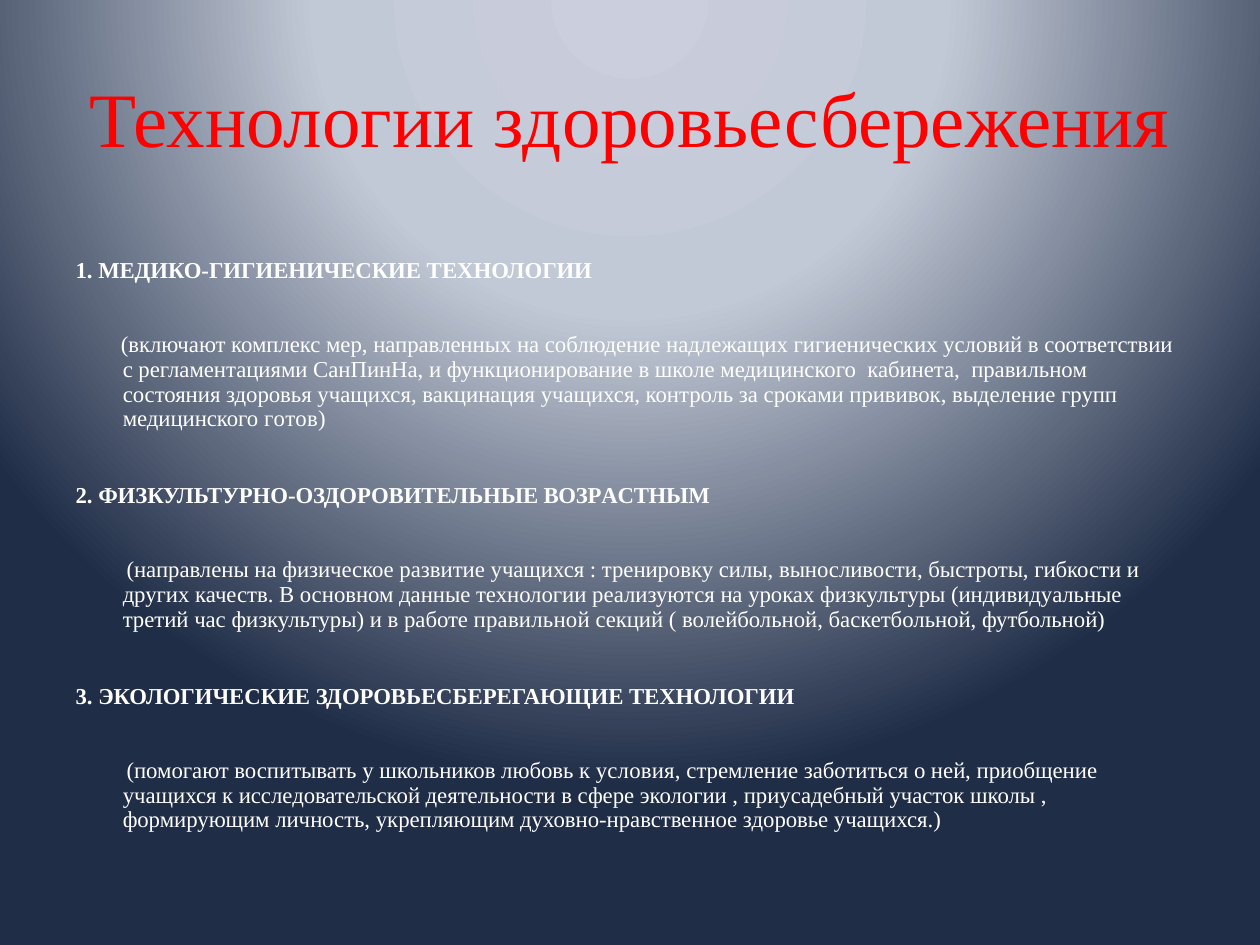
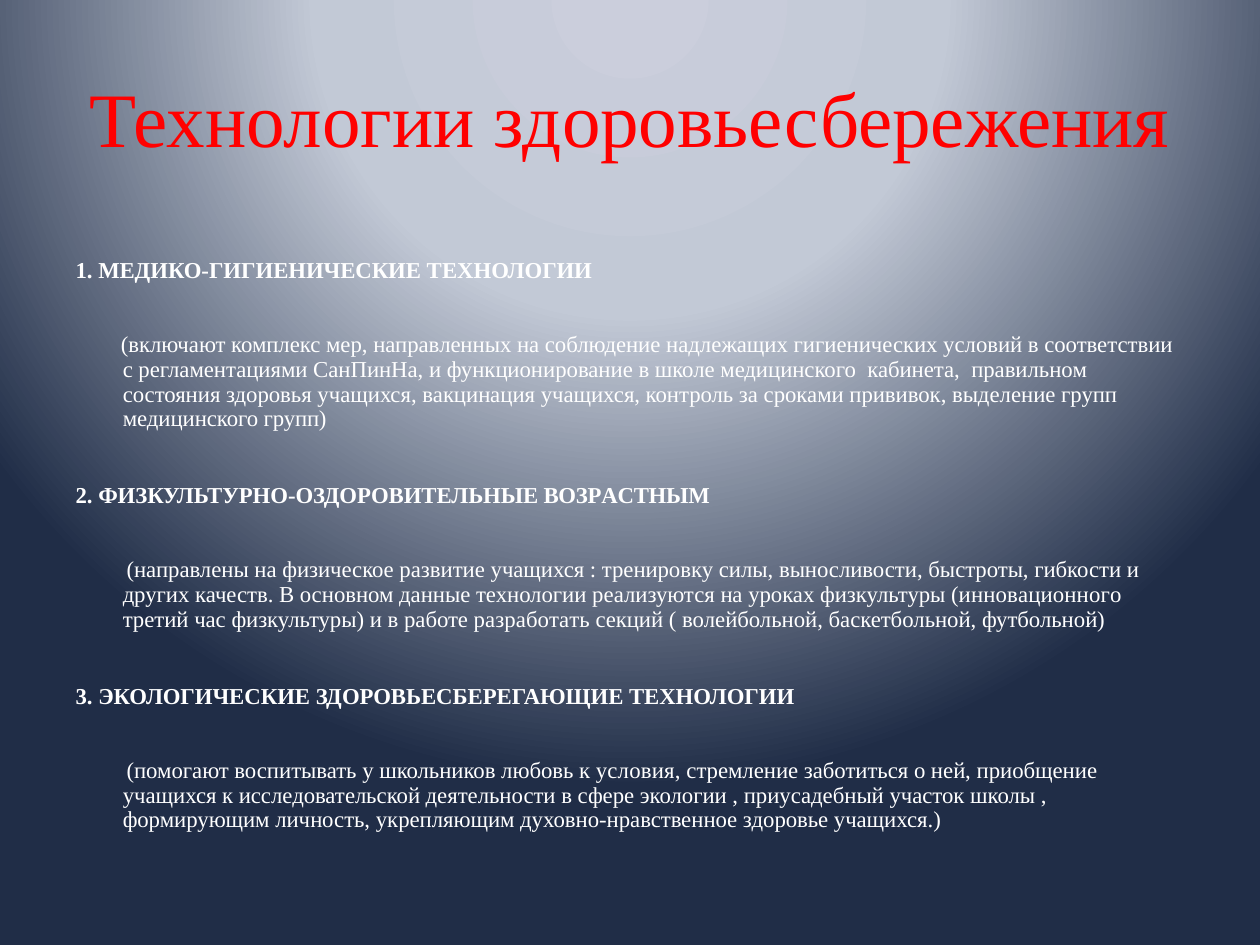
медицинского готов: готов -> групп (295, 419)
индивидуальные: индивидуальные -> инновационного (1036, 595)
правильной: правильной -> разработать (532, 620)
